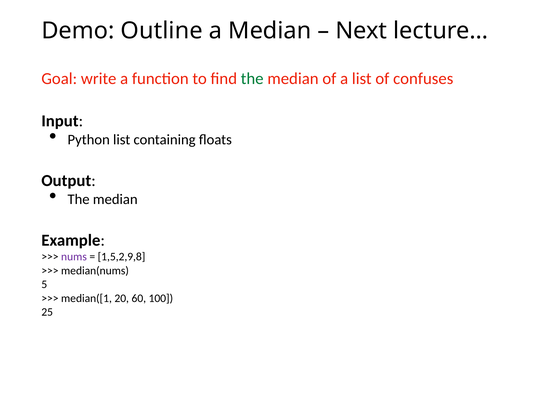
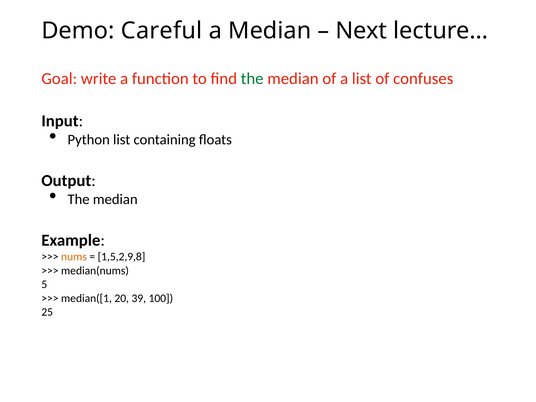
Outline: Outline -> Careful (162, 31)
nums colour: purple -> orange (74, 257)
60: 60 -> 39 (139, 298)
